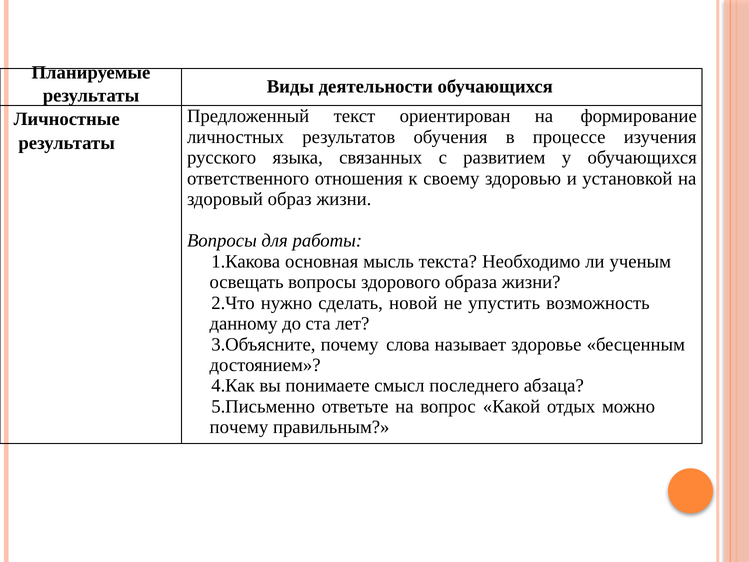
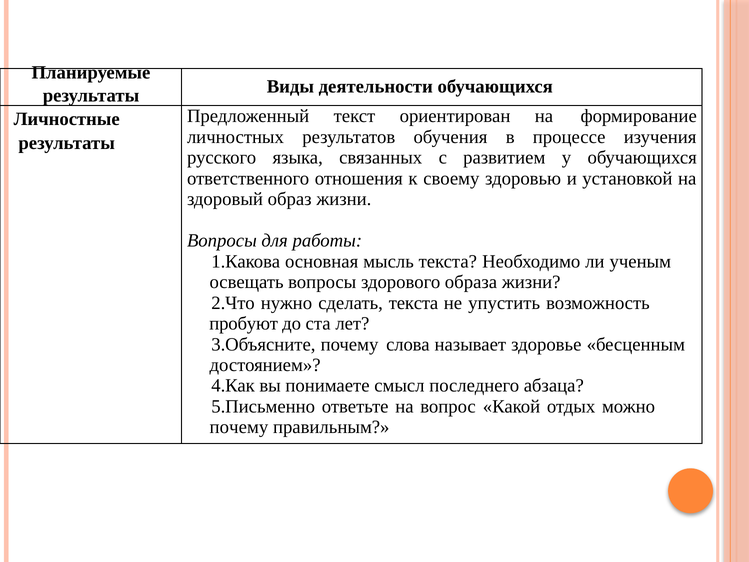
сделать новой: новой -> текста (413, 303)
данному: данному -> пробуют (244, 323)
